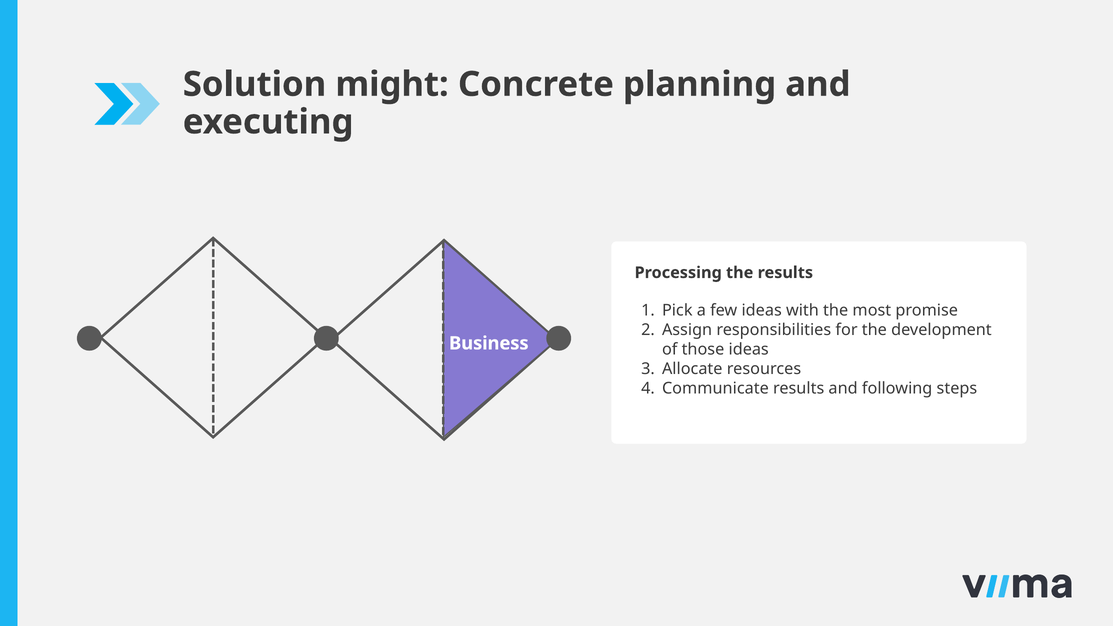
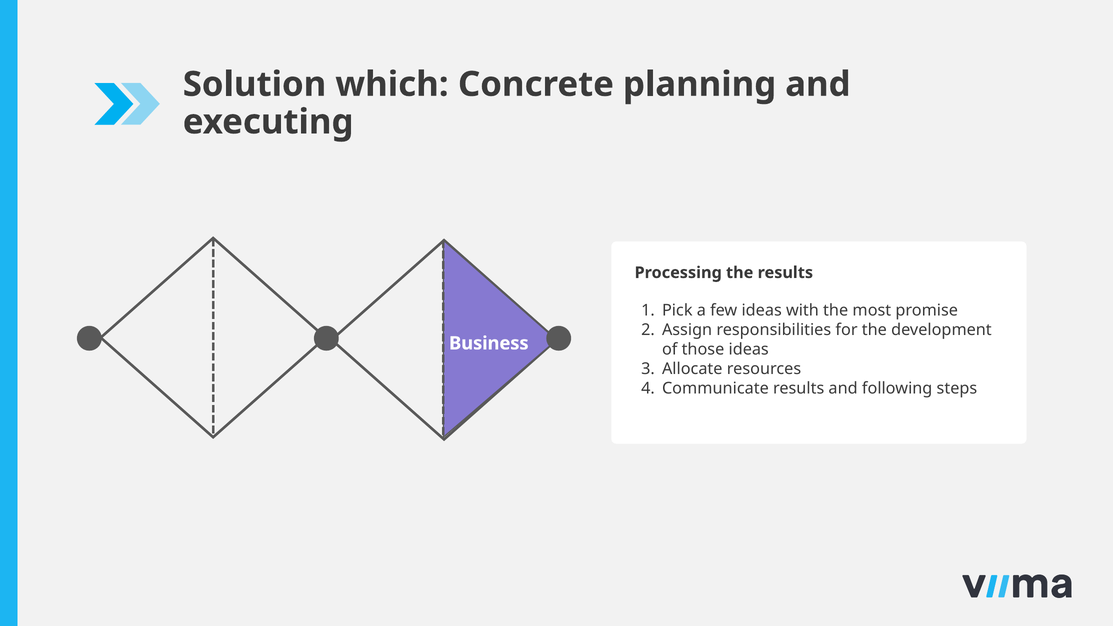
might: might -> which (392, 84)
